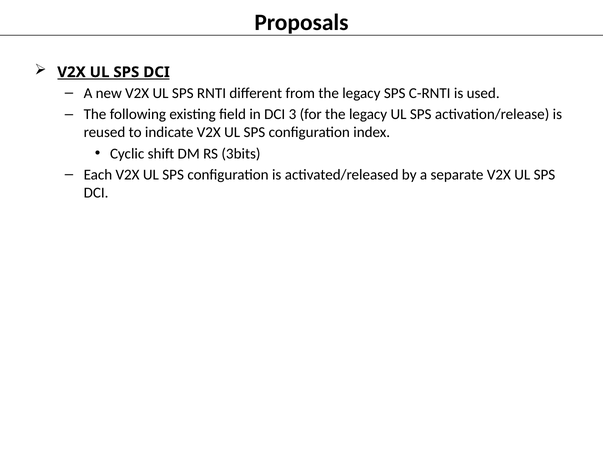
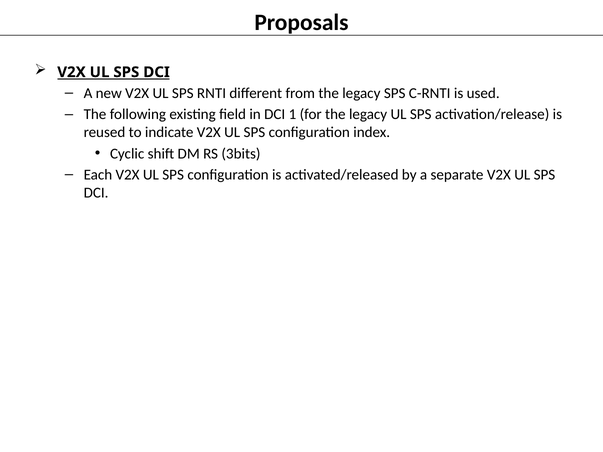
3: 3 -> 1 (292, 114)
